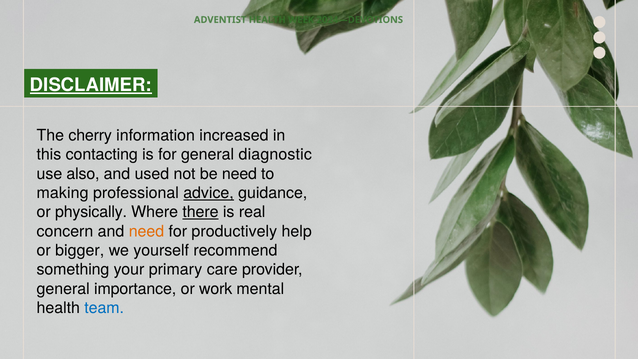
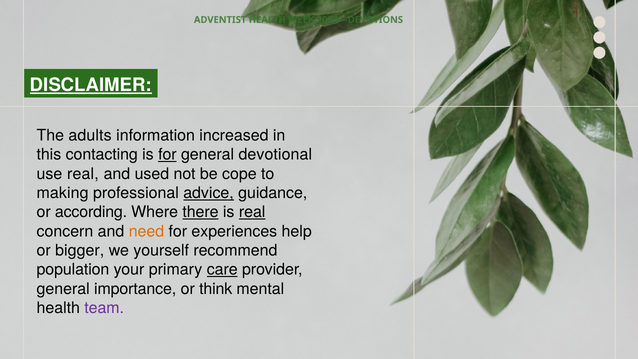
cherry: cherry -> adults (90, 136)
for underline: none -> present (167, 155)
diagnostic: diagnostic -> devotional (275, 155)
use also: also -> real (83, 174)
be need: need -> cope (239, 174)
physically: physically -> according (91, 212)
real underline: none -> present (252, 212)
productively: productively -> experiences (234, 231)
something: something -> population (73, 269)
care underline: none -> present (222, 269)
work: work -> think (216, 289)
team colour: blue -> purple (104, 308)
